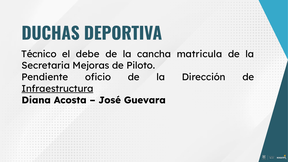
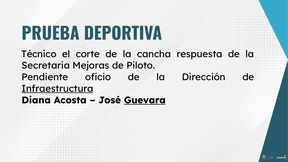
DUCHAS: DUCHAS -> PRUEBA (50, 34)
debe: debe -> corte (88, 54)
matricula: matricula -> respuesta (200, 54)
Guevara underline: none -> present (145, 100)
